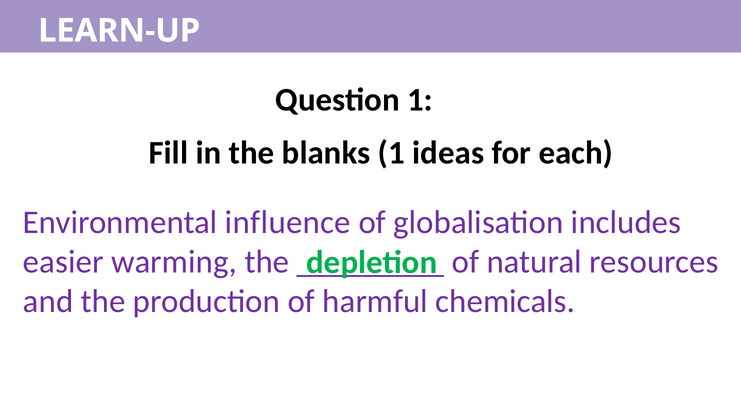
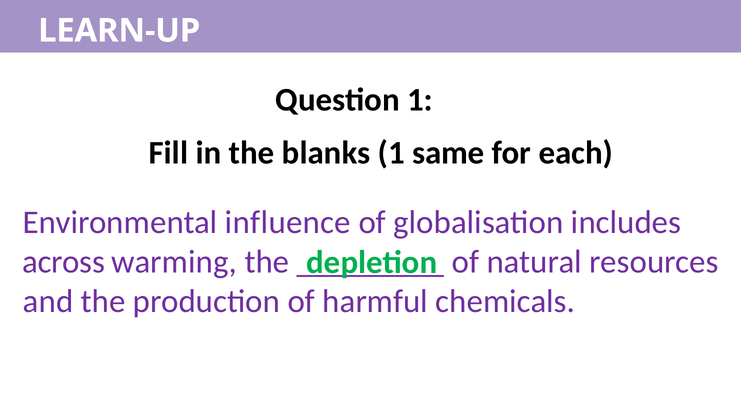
ideas: ideas -> same (448, 153)
easier: easier -> across (64, 262)
